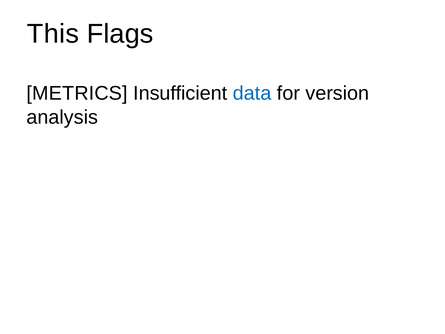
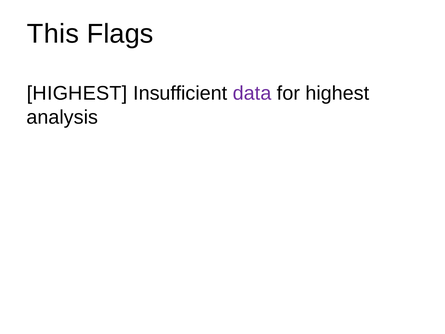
METRICS: METRICS -> HIGHEST (77, 93)
data colour: blue -> purple (252, 93)
for version: version -> highest (337, 93)
